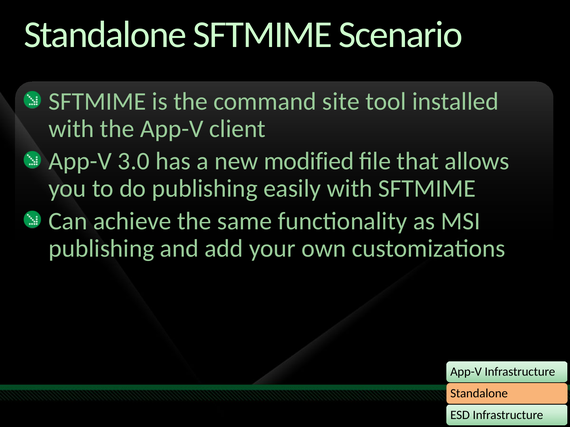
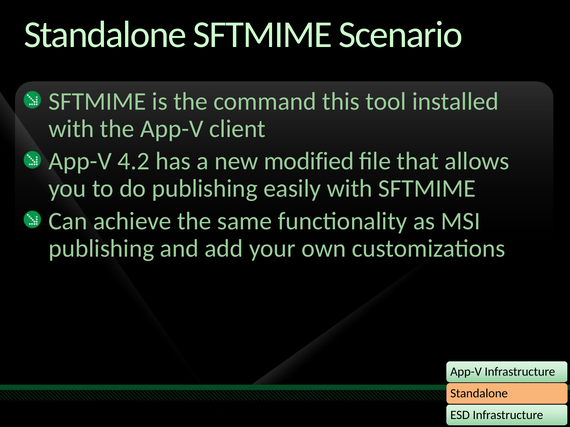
site: site -> this (341, 102)
3.0: 3.0 -> 4.2 (134, 161)
